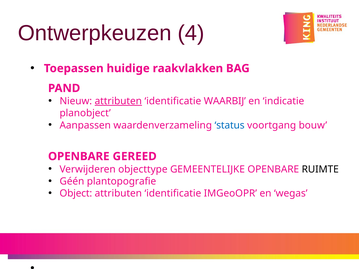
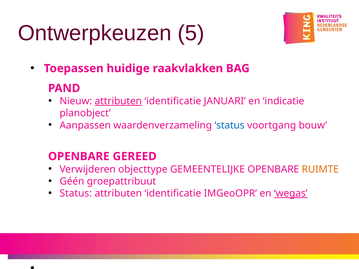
4: 4 -> 5 (191, 33)
WAARBIJ: WAARBIJ -> JANUARI (225, 101)
RUIMTE colour: black -> orange (320, 169)
plantopografie: plantopografie -> groepattribuut (121, 181)
Object: Object -> Status (76, 194)
wegas underline: none -> present (291, 194)
